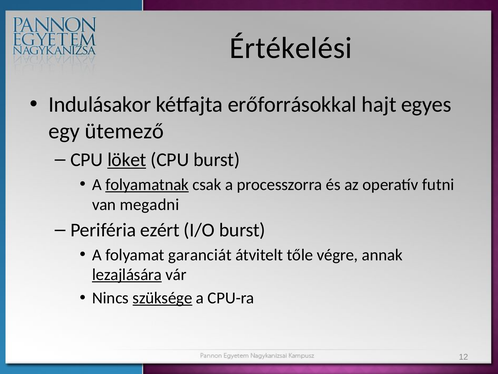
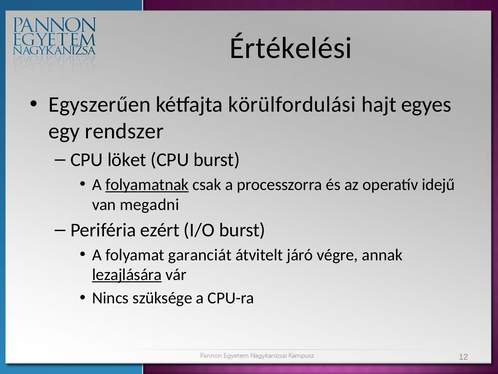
Indulásakor: Indulásakor -> Egyszerűen (100, 104)
erőforrásokkal: erőforrásokkal -> körülfordulási (292, 104)
ütemező: ütemező -> rendszer (124, 131)
löket underline: present -> none (127, 160)
futni: futni -> idejű (438, 184)
tőle: tőle -> járó (300, 255)
szüksége underline: present -> none (162, 298)
